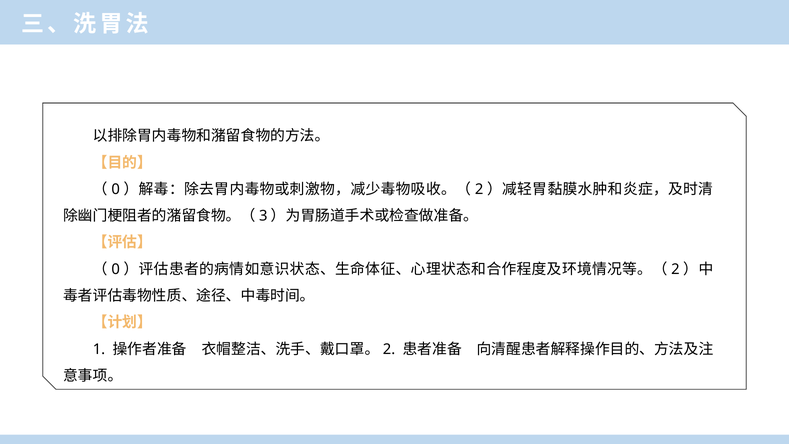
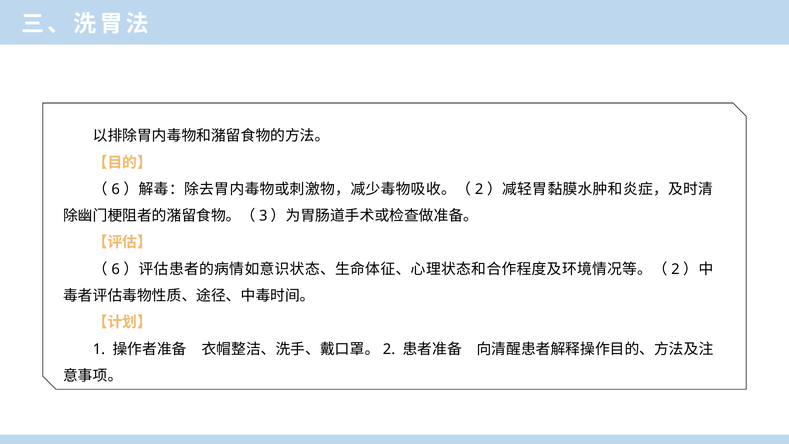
0: 0 -> 6 (116, 189)
0: 0 -> 6 (116, 269)
